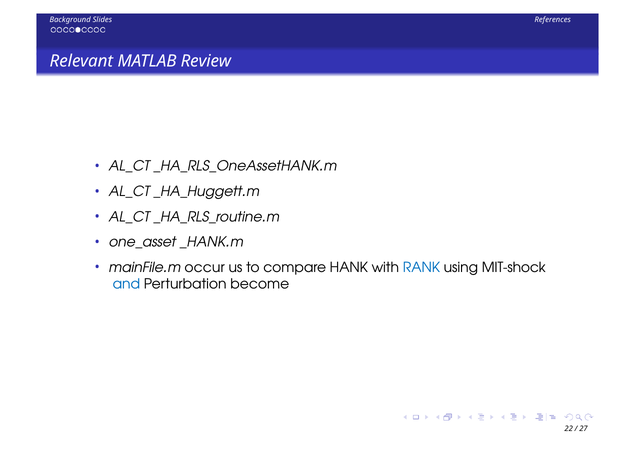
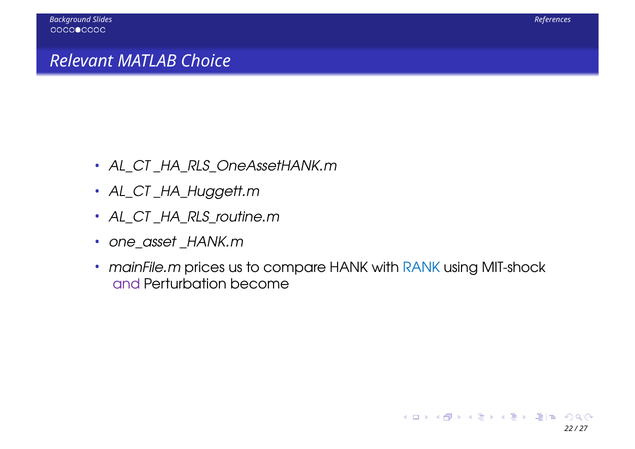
Review: Review -> Choice (206, 61)
occur: occur -> prices (205, 267)
and colour: blue -> purple (126, 284)
